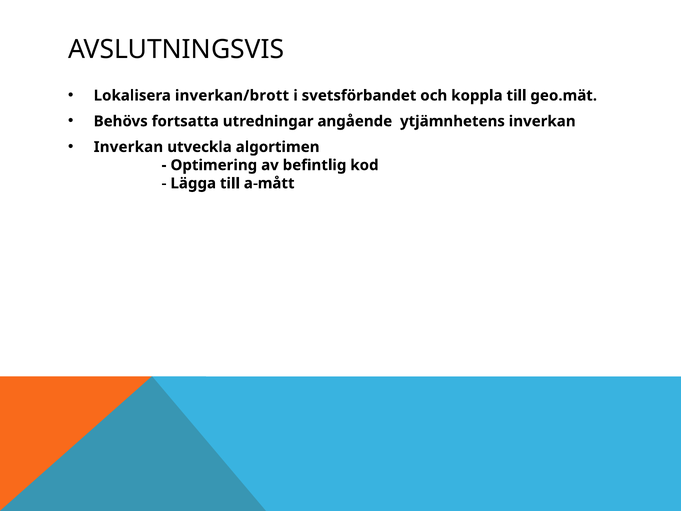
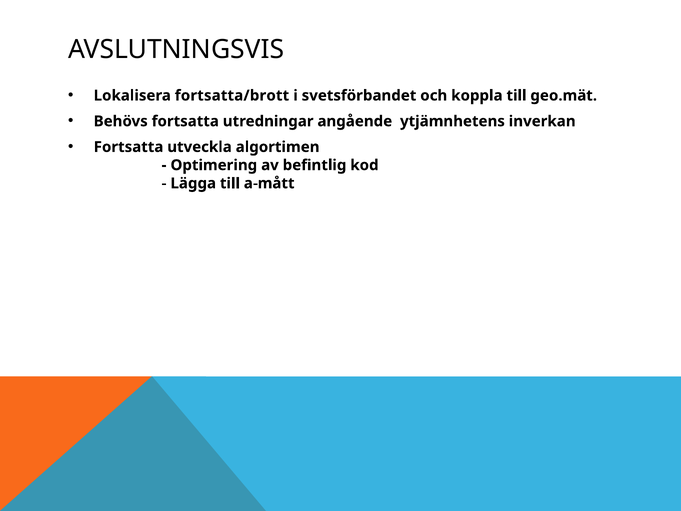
inverkan/brott: inverkan/brott -> fortsatta/brott (232, 95)
Inverkan: Inverkan -> Fortsatta (129, 147)
